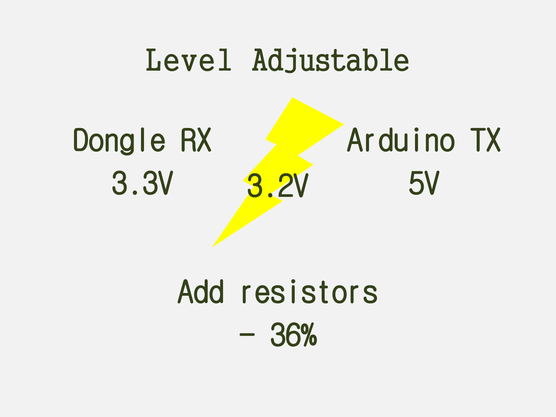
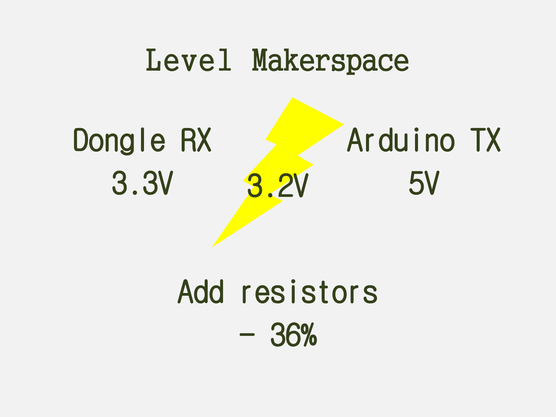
Adjustable: Adjustable -> Makerspace (331, 61)
